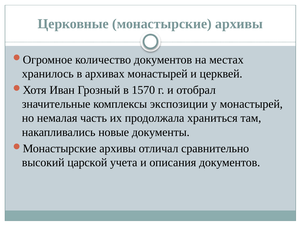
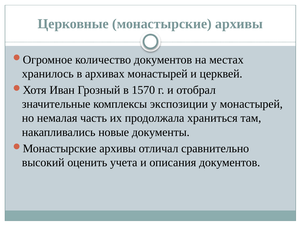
царской: царской -> оценить (87, 162)
